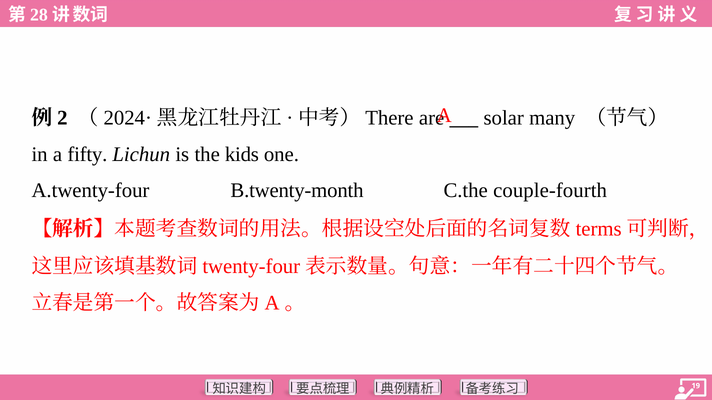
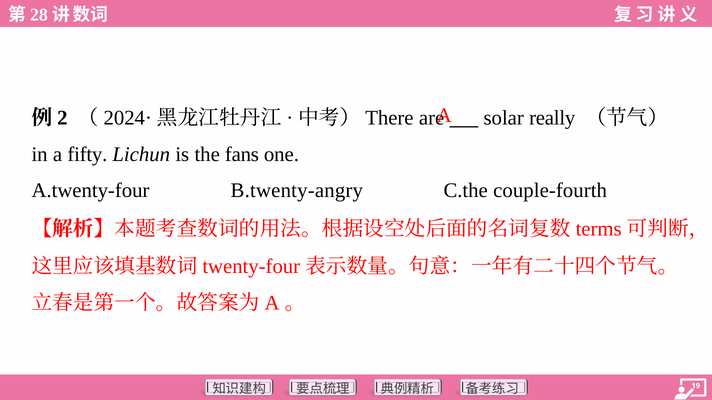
many: many -> really (552, 118)
kids: kids -> fans (242, 155)
B.twenty-month: B.twenty-month -> B.twenty-angry (297, 191)
